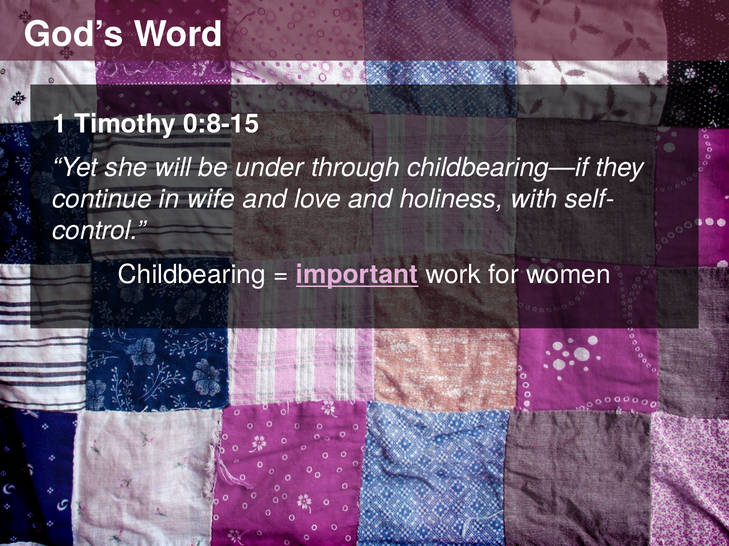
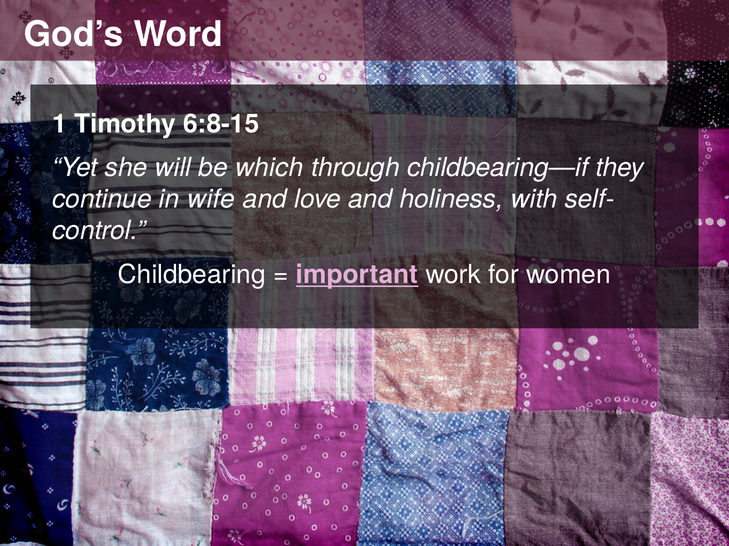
0:8-15: 0:8-15 -> 6:8-15 (221, 124)
under: under -> which (269, 168)
